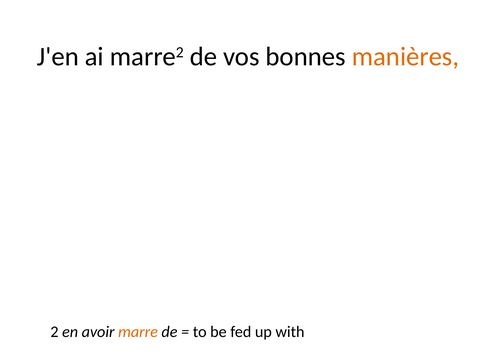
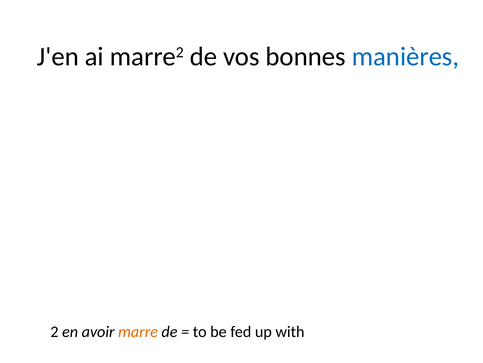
manières colour: orange -> blue (405, 57)
